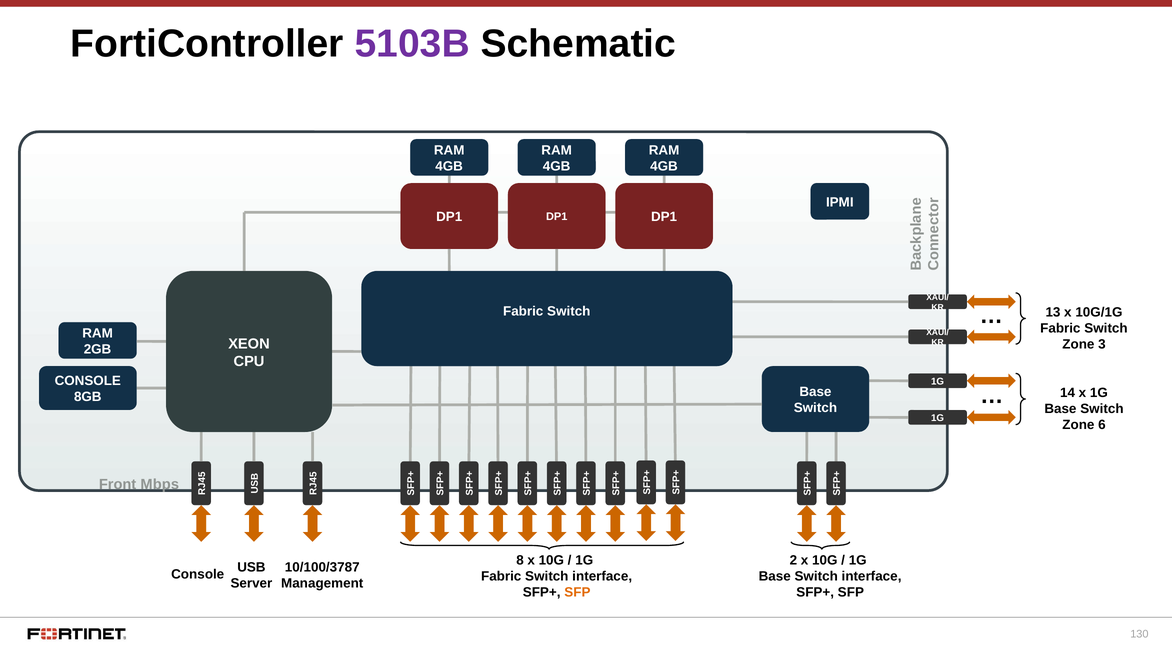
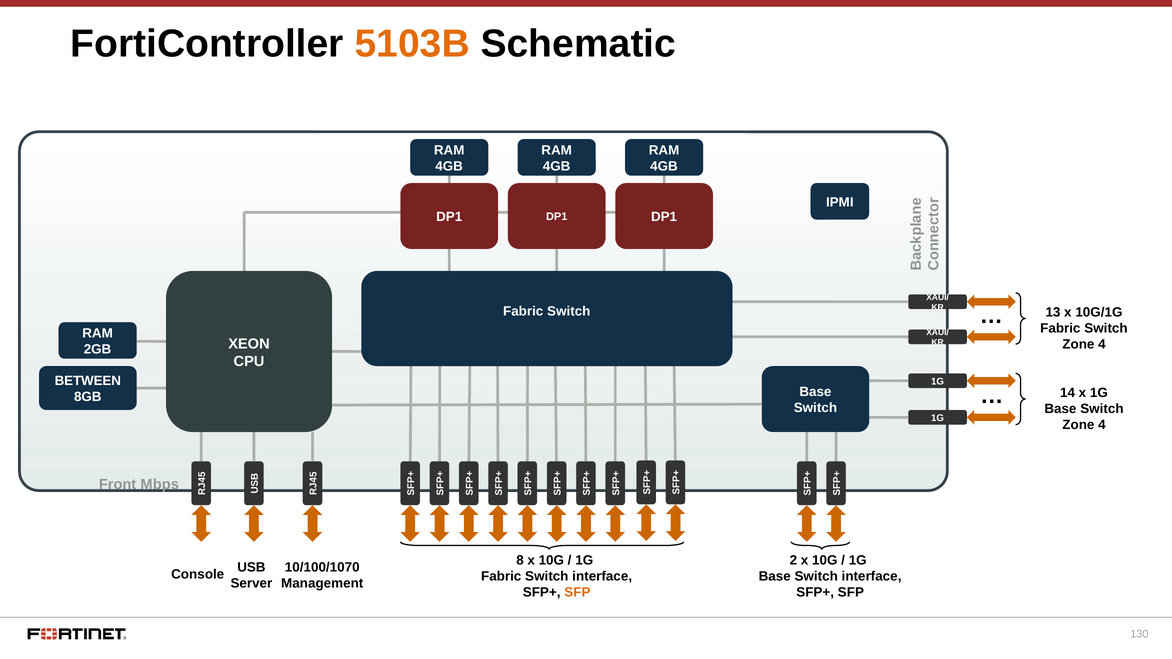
5103B colour: purple -> orange (412, 44)
3: 3 -> 4 (1102, 345)
CONSOLE: CONSOLE -> BETWEEN (88, 381)
6: 6 -> 4 (1102, 425)
10/100/3787: 10/100/3787 -> 10/100/1070 (322, 568)
